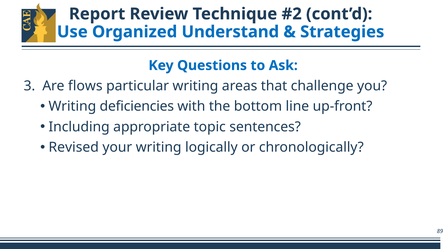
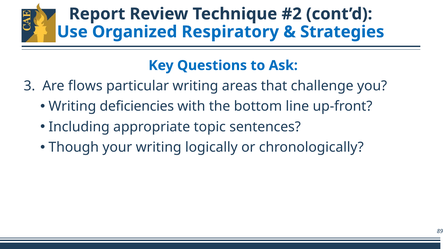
Understand: Understand -> Respiratory (230, 32)
Revised: Revised -> Though (74, 147)
